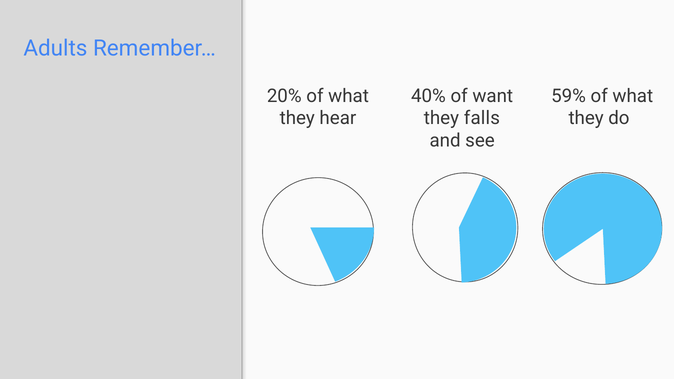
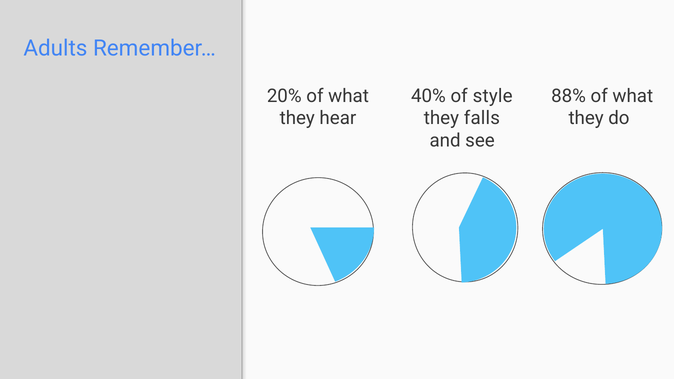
want: want -> style (493, 96)
59%: 59% -> 88% (569, 96)
